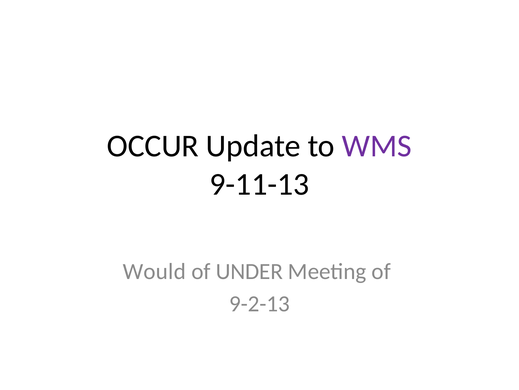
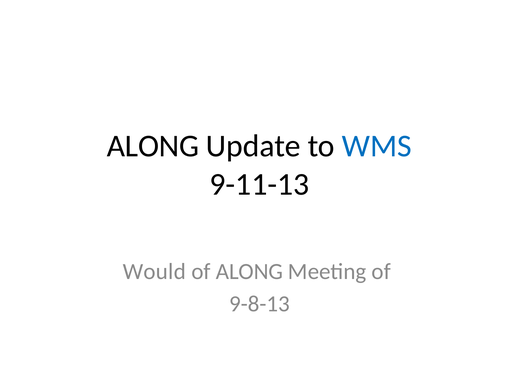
OCCUR: OCCUR -> ALONG (153, 146)
WMS colour: purple -> blue (377, 146)
of UNDER: UNDER -> ALONG (249, 271)
9-2-13: 9-2-13 -> 9-8-13 (259, 303)
